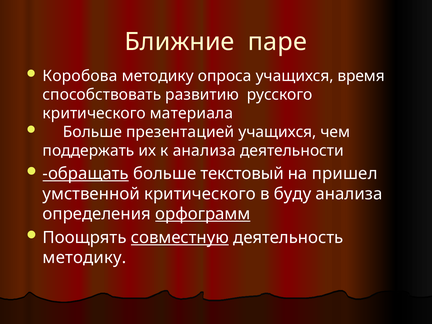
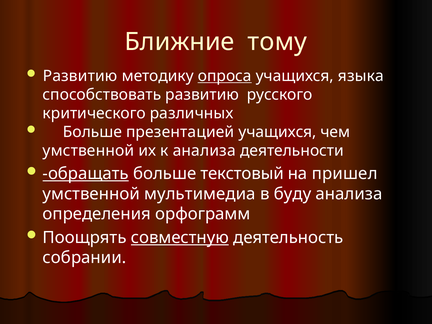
паре: паре -> тому (277, 42)
Коробова: Коробова -> Развитию (80, 76)
опроса underline: none -> present (225, 76)
время: время -> языка (361, 76)
материала: материала -> различных (192, 113)
поддержать: поддержать -> умственной (88, 151)
умственной критического: критического -> мультимедиа (200, 194)
орфограмм underline: present -> none (203, 214)
методику: методику -> собрании (85, 258)
